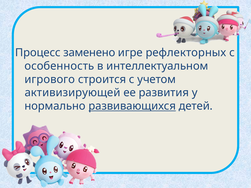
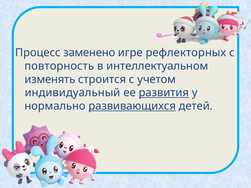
особенность: особенность -> повторность (59, 66)
игрового: игрового -> изменять (50, 79)
активизирующей: активизирующей -> индивидуальный (72, 93)
развития underline: none -> present (164, 93)
